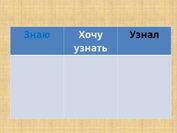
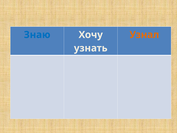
Узнал colour: black -> orange (144, 35)
